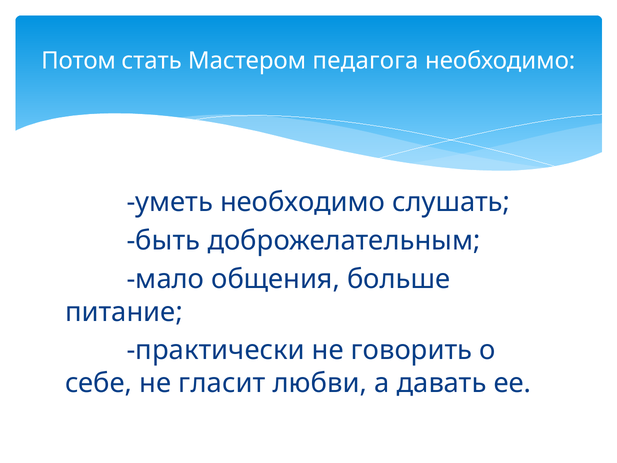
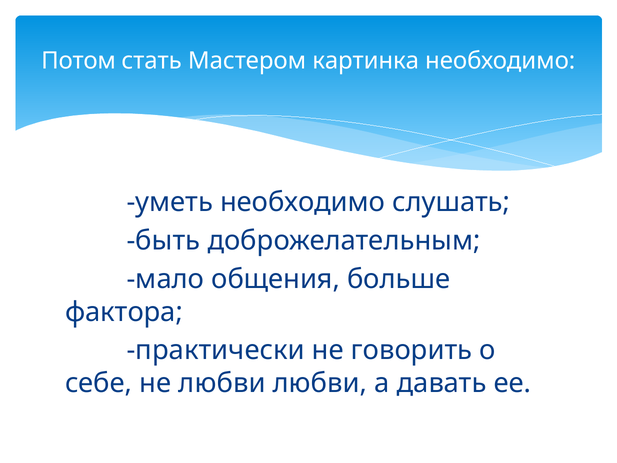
педагога: педагога -> картинка (366, 61)
питание: питание -> фактора (124, 312)
не гласит: гласит -> любви (222, 383)
